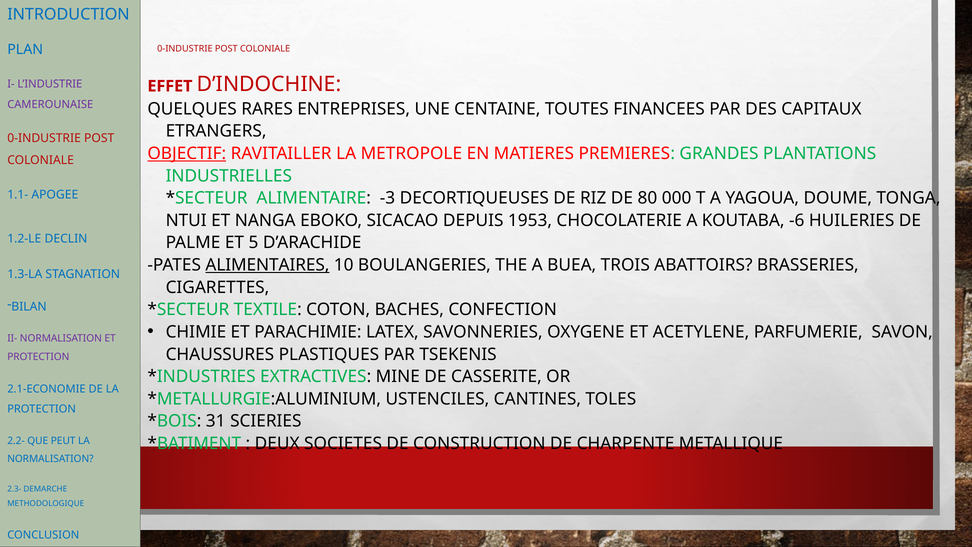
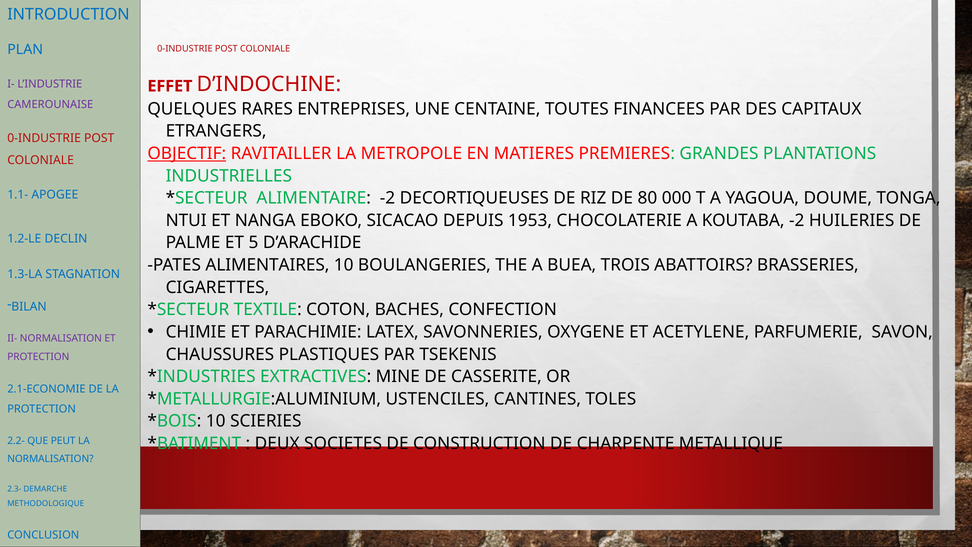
ALIMENTAIRE -3: -3 -> -2 (388, 198)
KOUTABA -6: -6 -> -2 (797, 220)
ALIMENTAIRES underline: present -> none (267, 265)
31: 31 -> 10 (216, 421)
